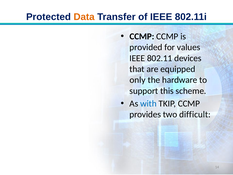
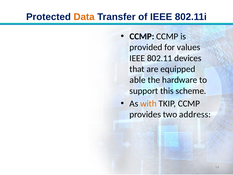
only: only -> able (138, 80)
with colour: blue -> orange (148, 103)
difficult: difficult -> address (195, 114)
